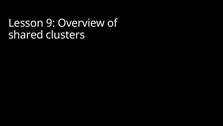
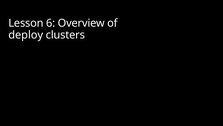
9: 9 -> 6 (51, 23)
shared: shared -> deploy (26, 35)
